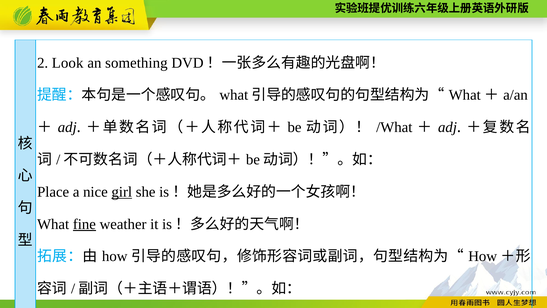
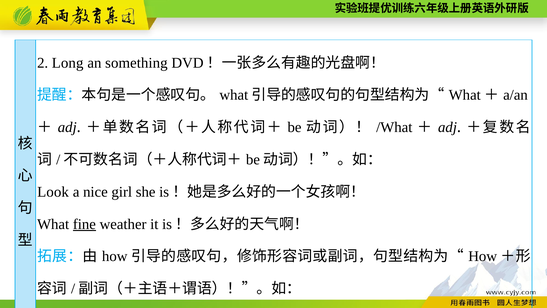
Look: Look -> Long (68, 63)
Place: Place -> Look (53, 192)
girl underline: present -> none (122, 192)
